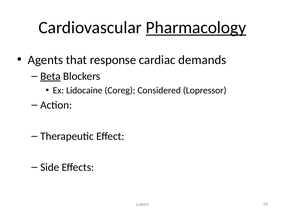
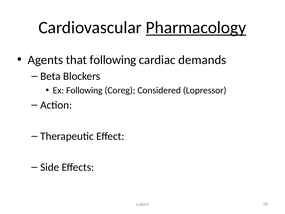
that response: response -> following (113, 60)
Beta underline: present -> none (50, 76)
Ex Lidocaine: Lidocaine -> Following (84, 90)
